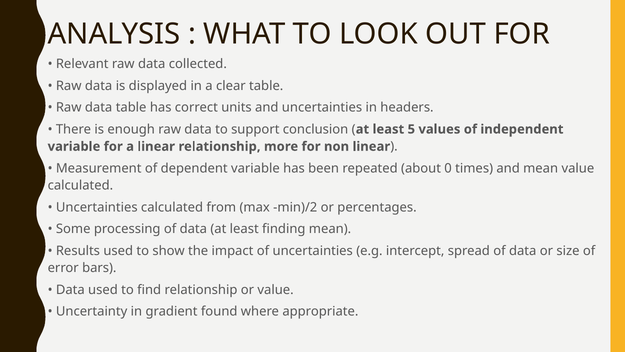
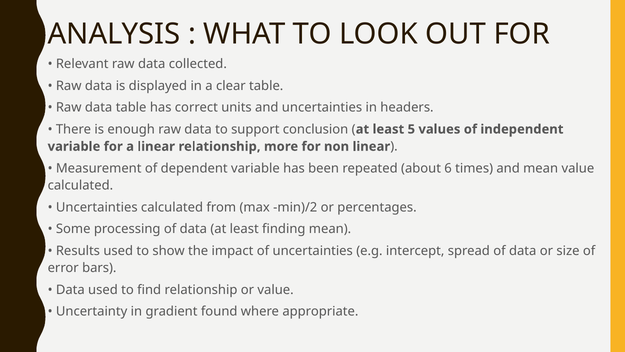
0: 0 -> 6 (448, 168)
